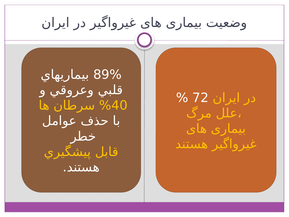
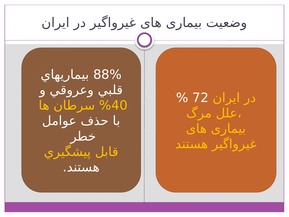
89%: 89% -> 88% (107, 75)
